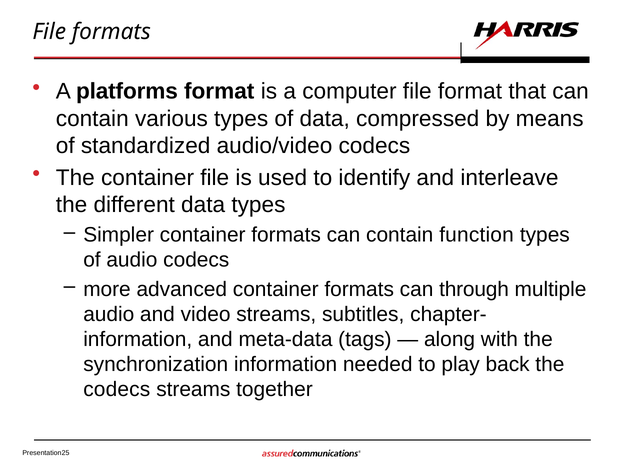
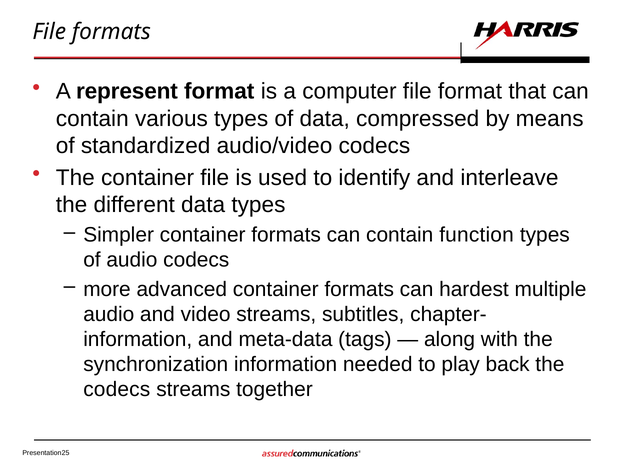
platforms: platforms -> represent (127, 91)
through: through -> hardest (474, 289)
